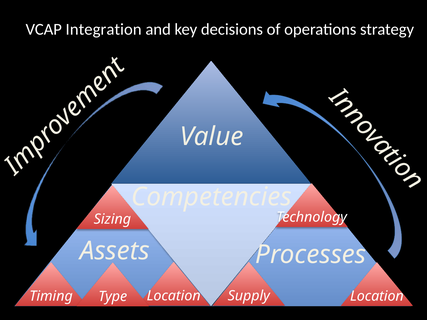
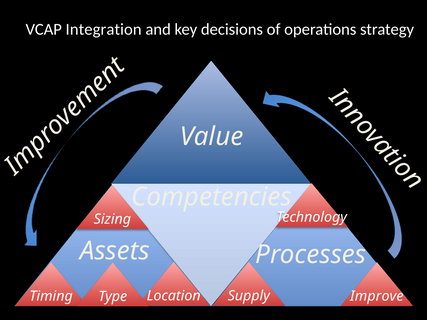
Timing Location: Location -> Improve (377, 296)
